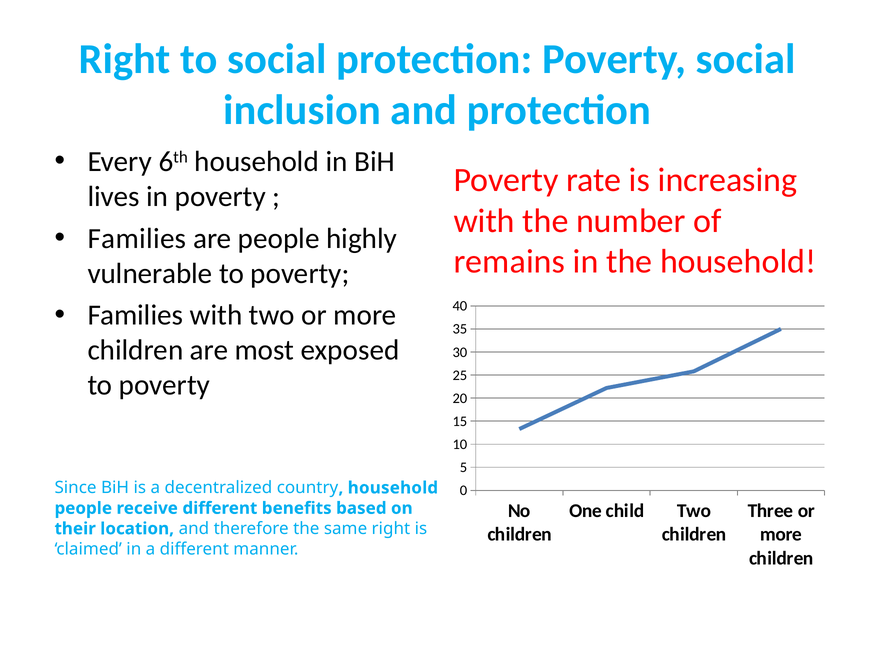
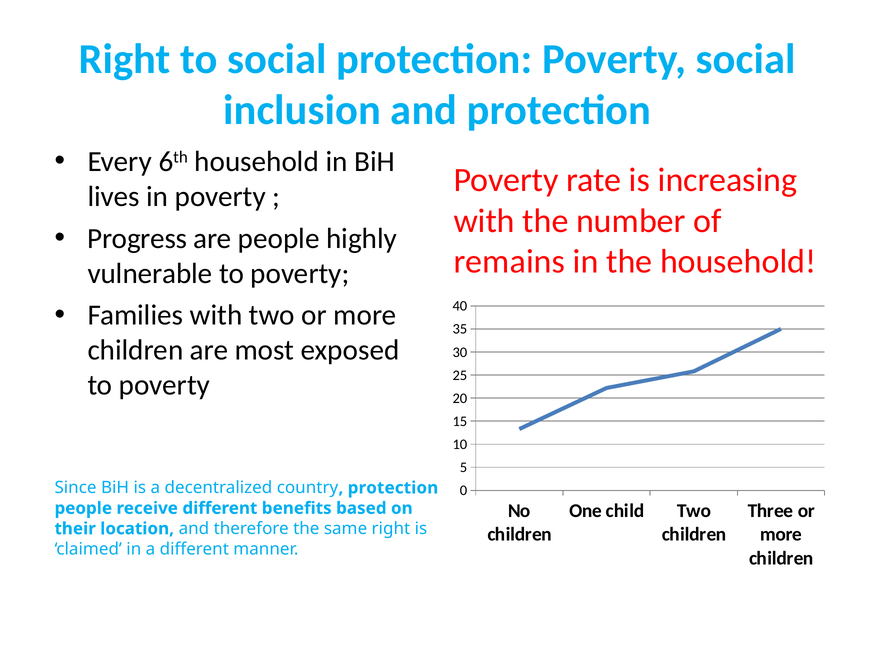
Families: Families -> Progress (137, 239)
country household: household -> protection (393, 488)
